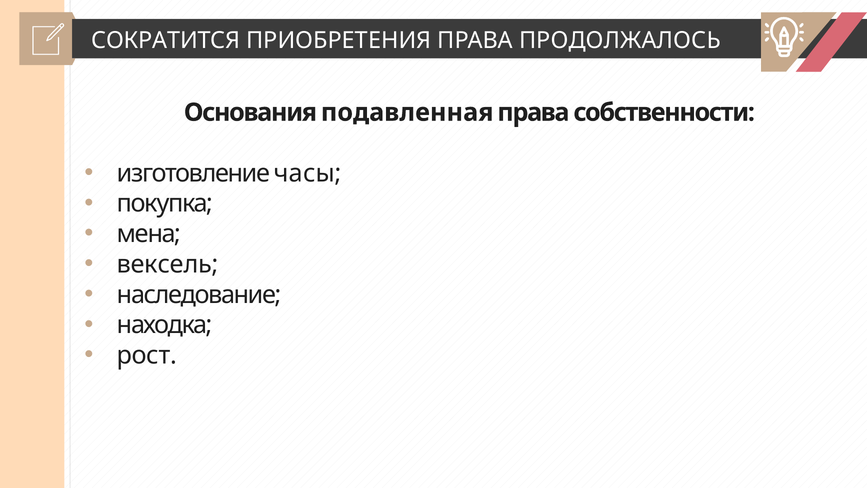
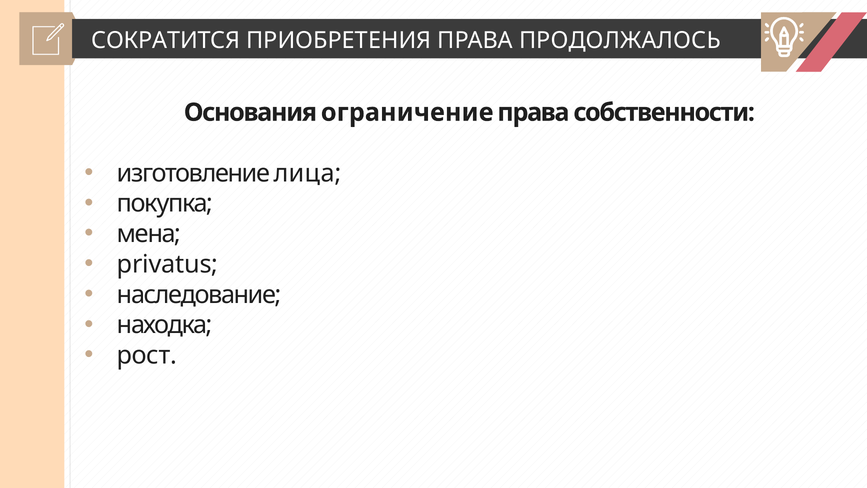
подавленная: подавленная -> ограничение (407, 112)
часы: часы -> лица (308, 173)
вексель: вексель -> privatus (168, 264)
